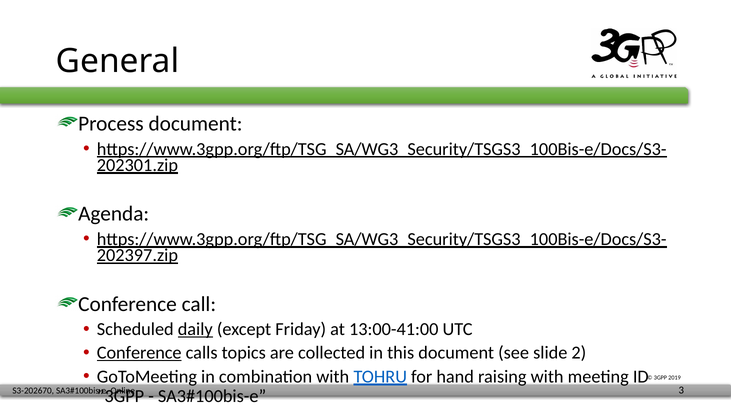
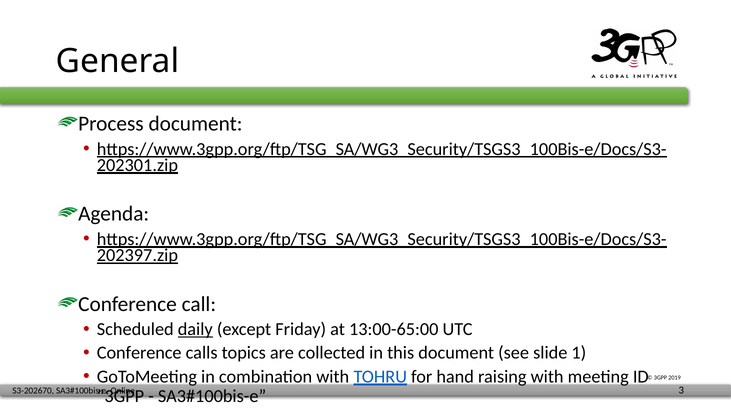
13:00-41:00: 13:00-41:00 -> 13:00-65:00 (394, 329)
Conference underline: present -> none (139, 353)
2: 2 -> 1 (579, 353)
